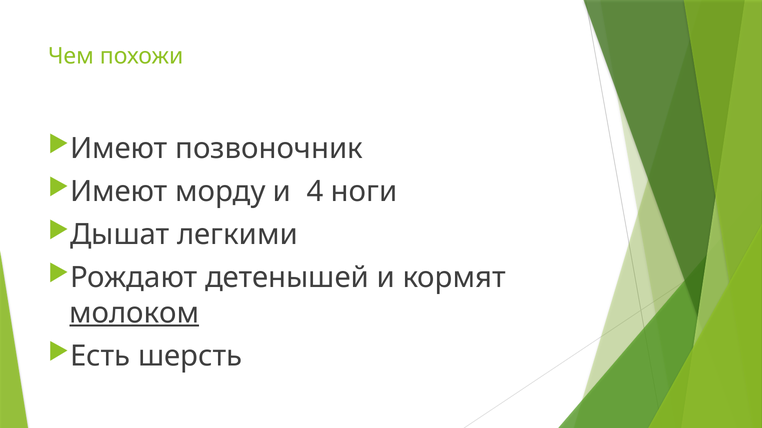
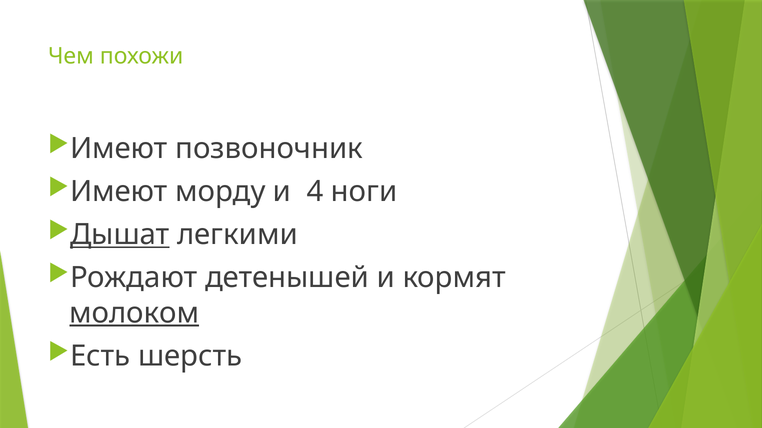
Дышат underline: none -> present (120, 235)
